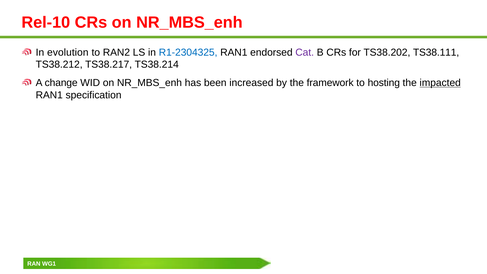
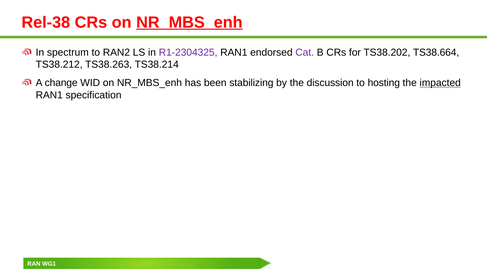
Rel-10: Rel-10 -> Rel-38 (46, 22)
NR_MBS_enh underline: none -> present (189, 22)
evolution: evolution -> spectrum (68, 52)
R1-2304325 colour: blue -> purple (188, 52)
TS38.111: TS38.111 -> TS38.664 (436, 52)
TS38.217: TS38.217 -> TS38.263 (109, 65)
increased: increased -> stabilizing (251, 83)
framework: framework -> discussion (330, 83)
